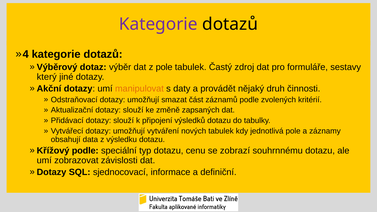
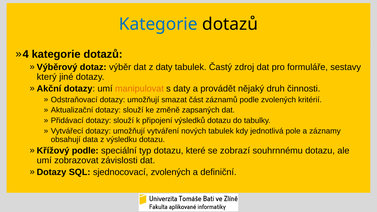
Kategorie colour: purple -> blue (158, 24)
z pole: pole -> daty (164, 67)
cenu: cenu -> které (196, 151)
sjednocovací informace: informace -> zvolených (171, 172)
